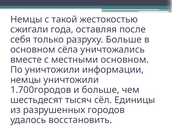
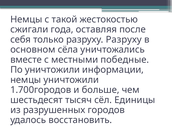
разруху Больше: Больше -> Разруху (124, 40)
местными основном: основном -> победные (125, 60)
